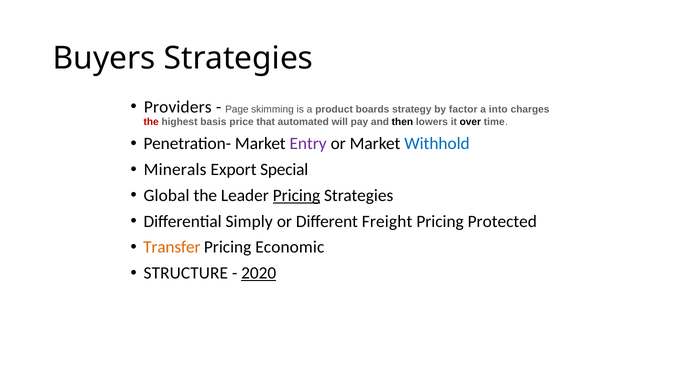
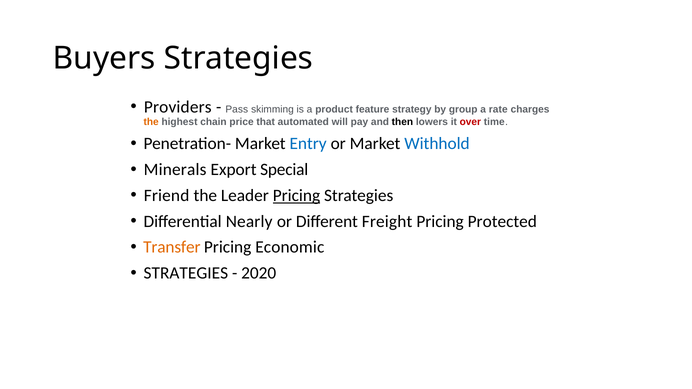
Page: Page -> Pass (237, 109)
boards: boards -> feature (373, 109)
factor: factor -> group (463, 109)
into: into -> rate (498, 109)
the colour: red -> orange (151, 122)
basis: basis -> chain (213, 122)
over colour: black -> red (470, 122)
Entry colour: purple -> blue (308, 144)
Global: Global -> Friend (167, 196)
Simply: Simply -> Nearly (249, 221)
STRUCTURE: STRUCTURE -> STRATEGIES (186, 273)
2020 underline: present -> none (259, 273)
